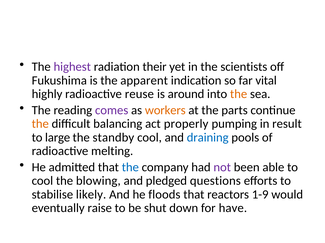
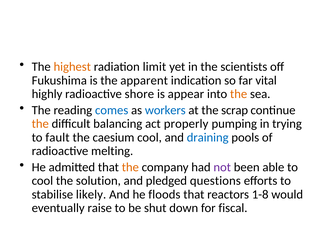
highest colour: purple -> orange (72, 67)
their: their -> limit (154, 67)
reuse: reuse -> shore (139, 94)
around: around -> appear (186, 94)
comes colour: purple -> blue (112, 111)
workers colour: orange -> blue (165, 111)
parts: parts -> scrap (235, 111)
result: result -> trying (287, 124)
large: large -> fault (57, 138)
standby: standby -> caesium (113, 138)
the colour: blue -> orange (130, 168)
blowing: blowing -> solution (98, 181)
1-9: 1-9 -> 1-8 (260, 195)
have: have -> fiscal (233, 209)
